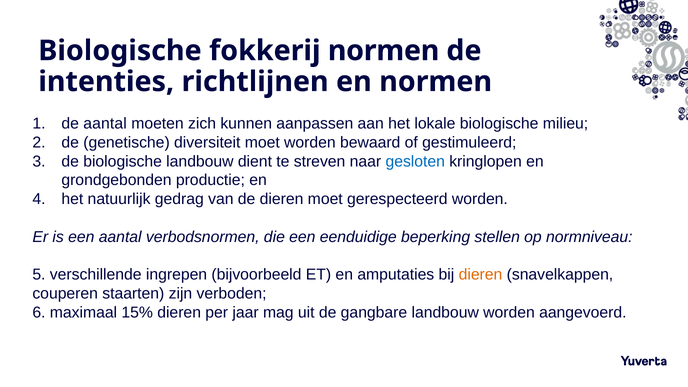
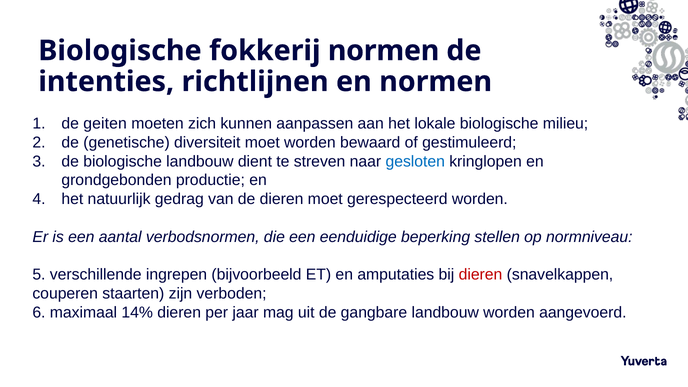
de aantal: aantal -> geiten (105, 124)
dieren colour: orange -> red (481, 275)
15%: 15% -> 14% (137, 313)
